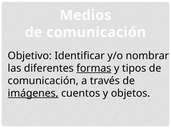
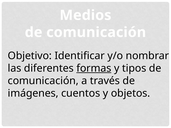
imágenes underline: present -> none (33, 93)
